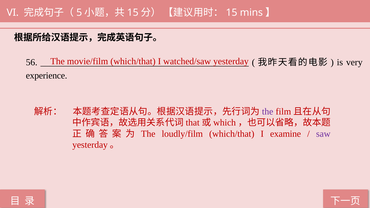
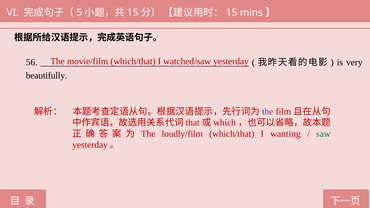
experience: experience -> beautifully (47, 76)
examine: examine -> wanting (285, 134)
saw colour: purple -> green (323, 134)
